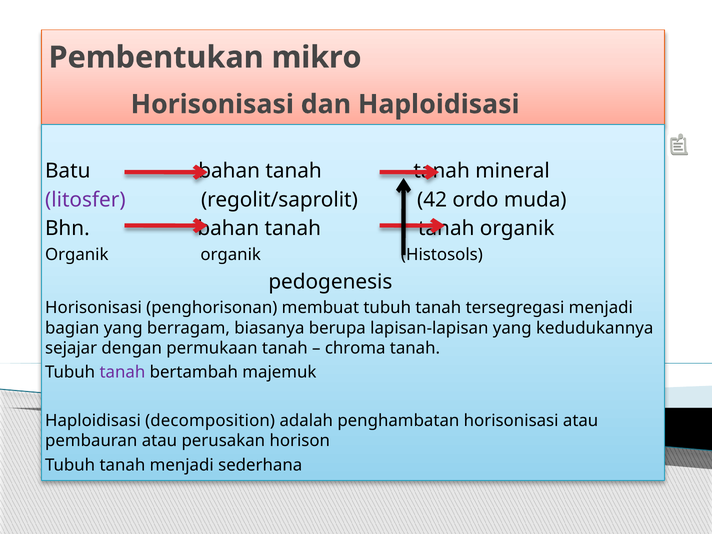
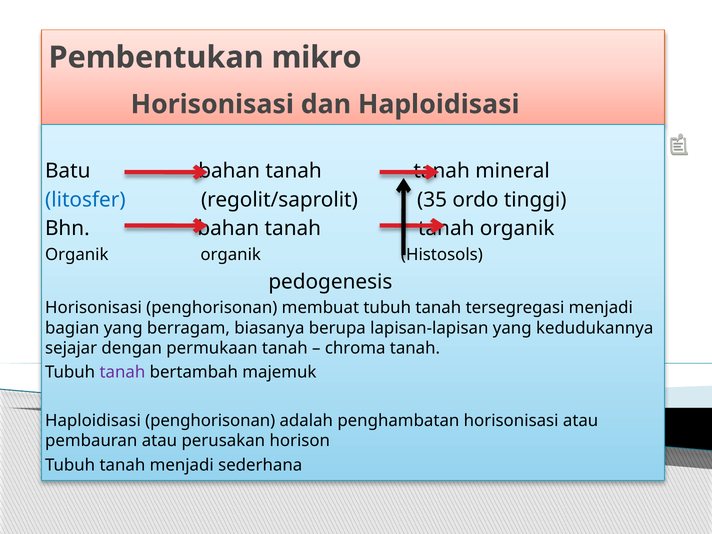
litosfer colour: purple -> blue (85, 200)
42: 42 -> 35 (432, 200)
muda: muda -> tinggi (535, 200)
Haploidisasi decomposition: decomposition -> penghorisonan (210, 421)
